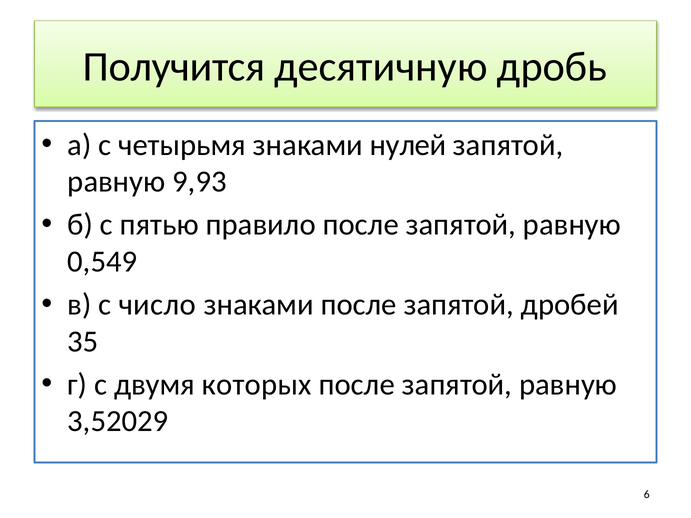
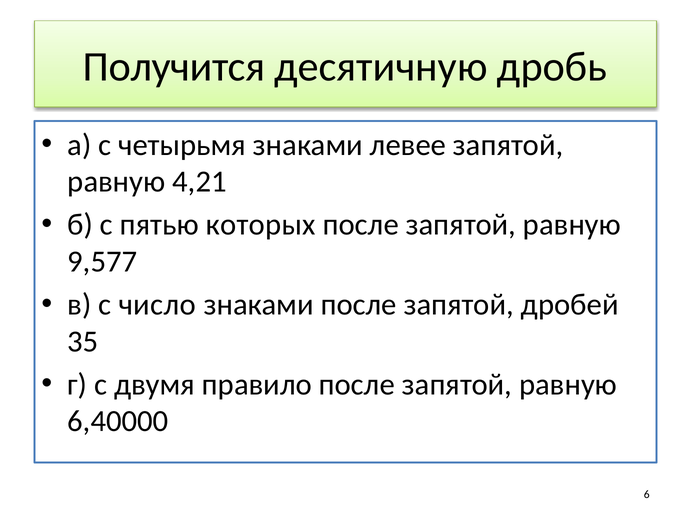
нулей: нулей -> левее (408, 145)
9,93: 9,93 -> 4,21 (199, 182)
правило: правило -> которых (261, 225)
0,549: 0,549 -> 9,577 (102, 262)
которых: которых -> правило (257, 385)
3,52029: 3,52029 -> 6,40000 (118, 421)
